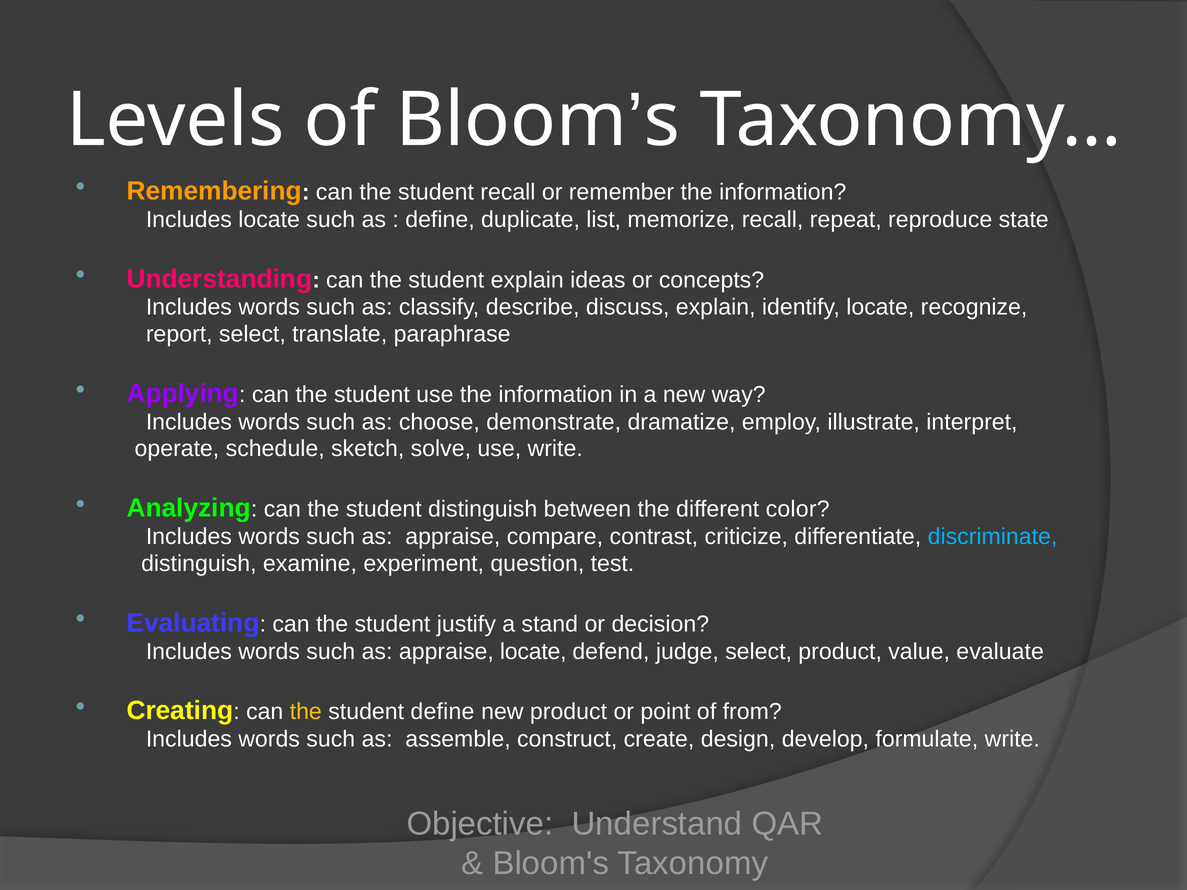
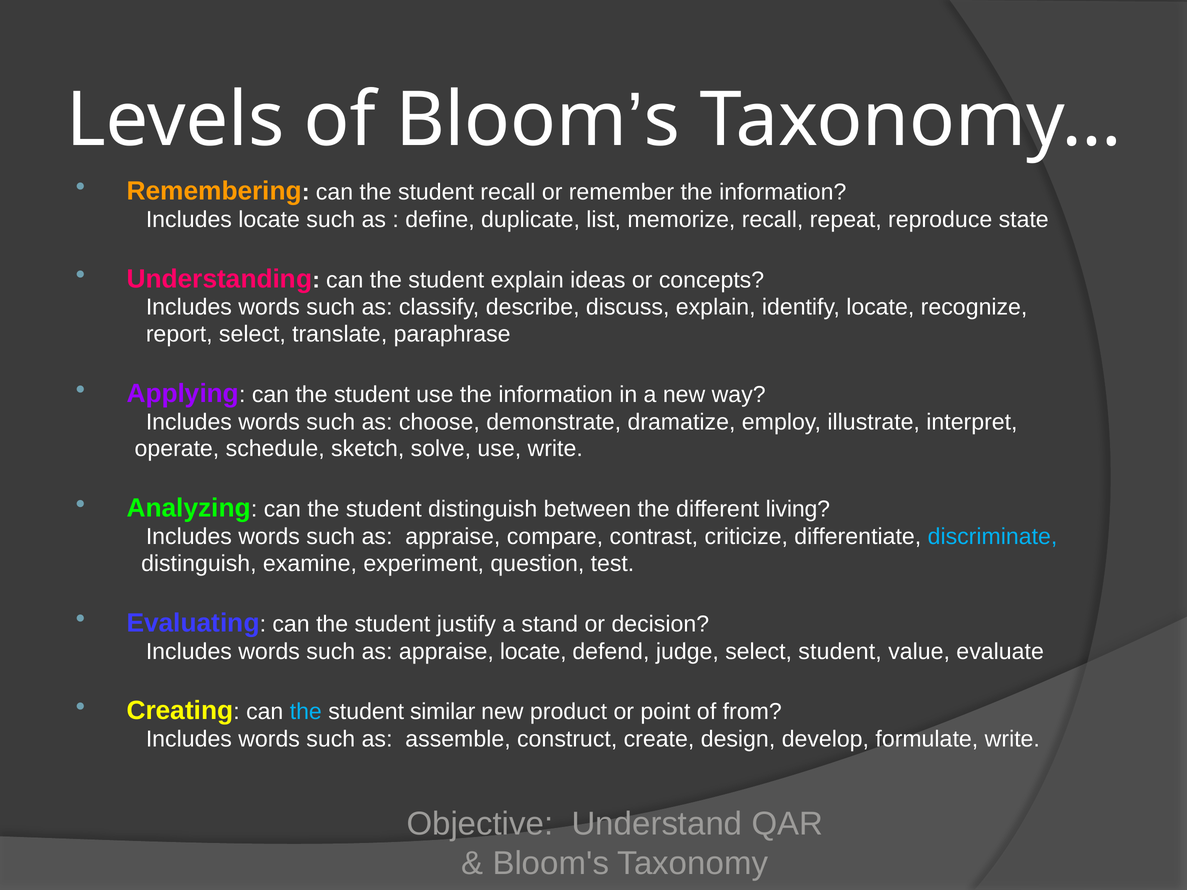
color: color -> living (798, 509)
select product: product -> student (840, 652)
the colour: yellow -> light blue (306, 712)
student define: define -> similar (443, 712)
